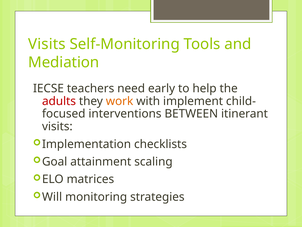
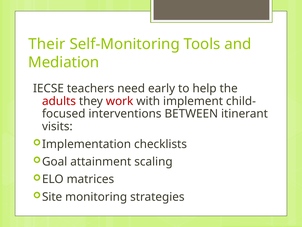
Visits: Visits -> Their (47, 44)
work colour: orange -> red (120, 101)
Will: Will -> Site (52, 197)
